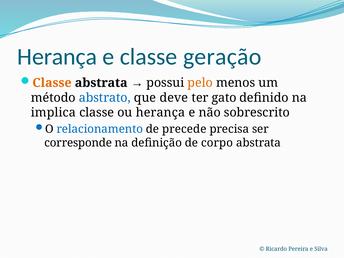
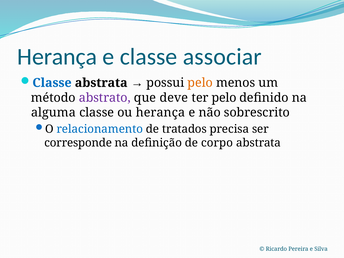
geração: geração -> associar (222, 57)
Classe colour: orange -> blue (52, 83)
abstrato colour: blue -> purple (105, 98)
ter gato: gato -> pelo (224, 98)
implica: implica -> alguma (53, 113)
precede: precede -> tratados (184, 129)
